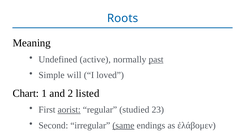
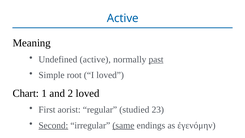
Roots: Roots -> Active (123, 18)
will: will -> root (74, 75)
2 listed: listed -> loved (88, 93)
aorist underline: present -> none (69, 110)
Second underline: none -> present (53, 125)
ἐλάβομεν: ἐλάβομεν -> ἐγενόμην (196, 125)
